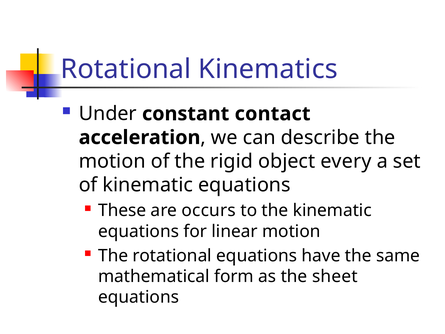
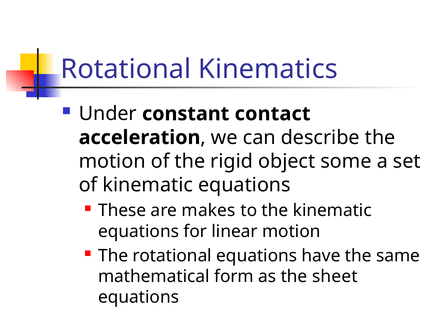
every: every -> some (346, 161)
occurs: occurs -> makes (209, 210)
